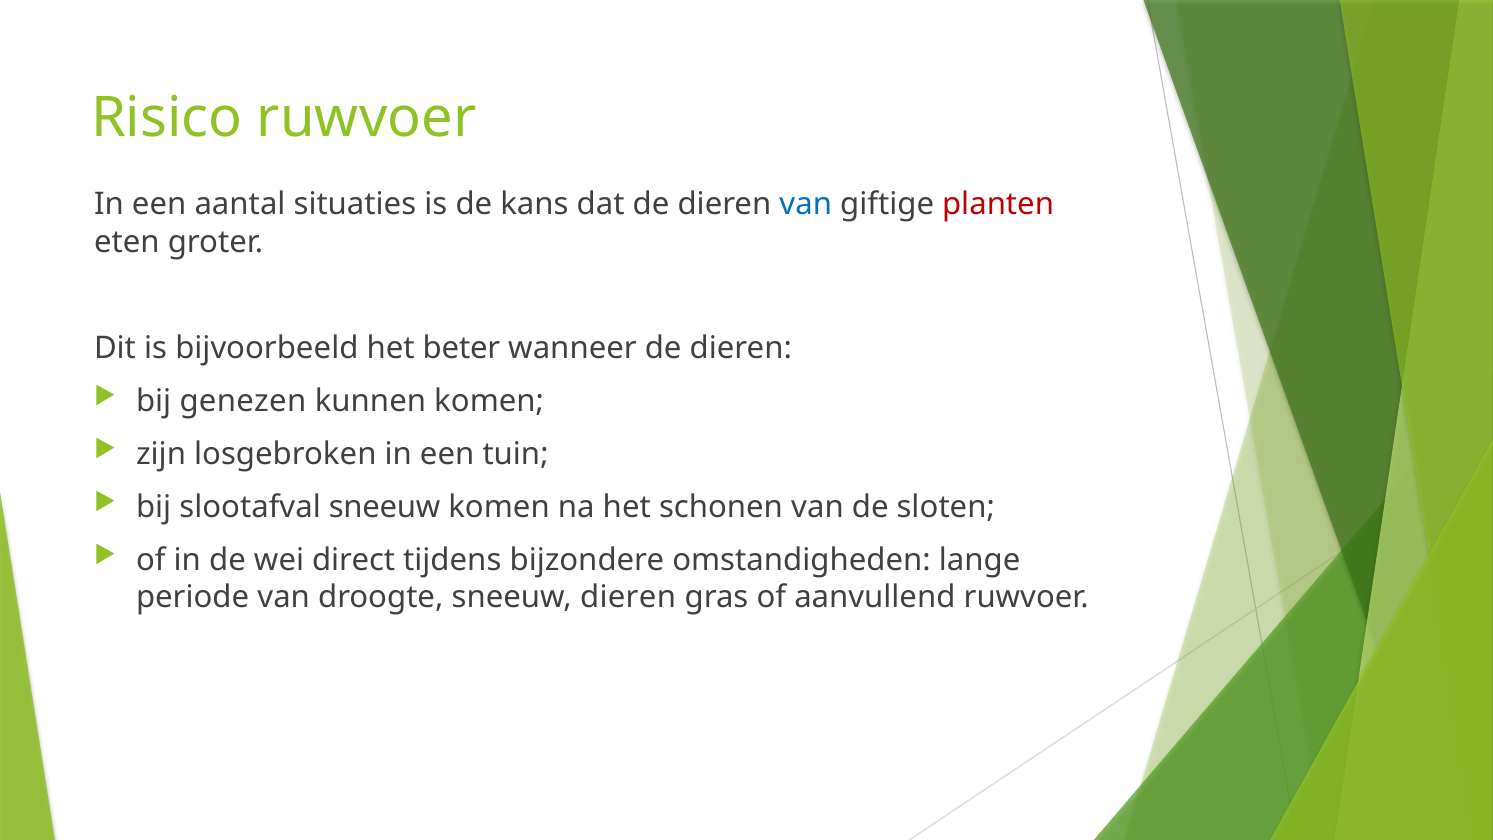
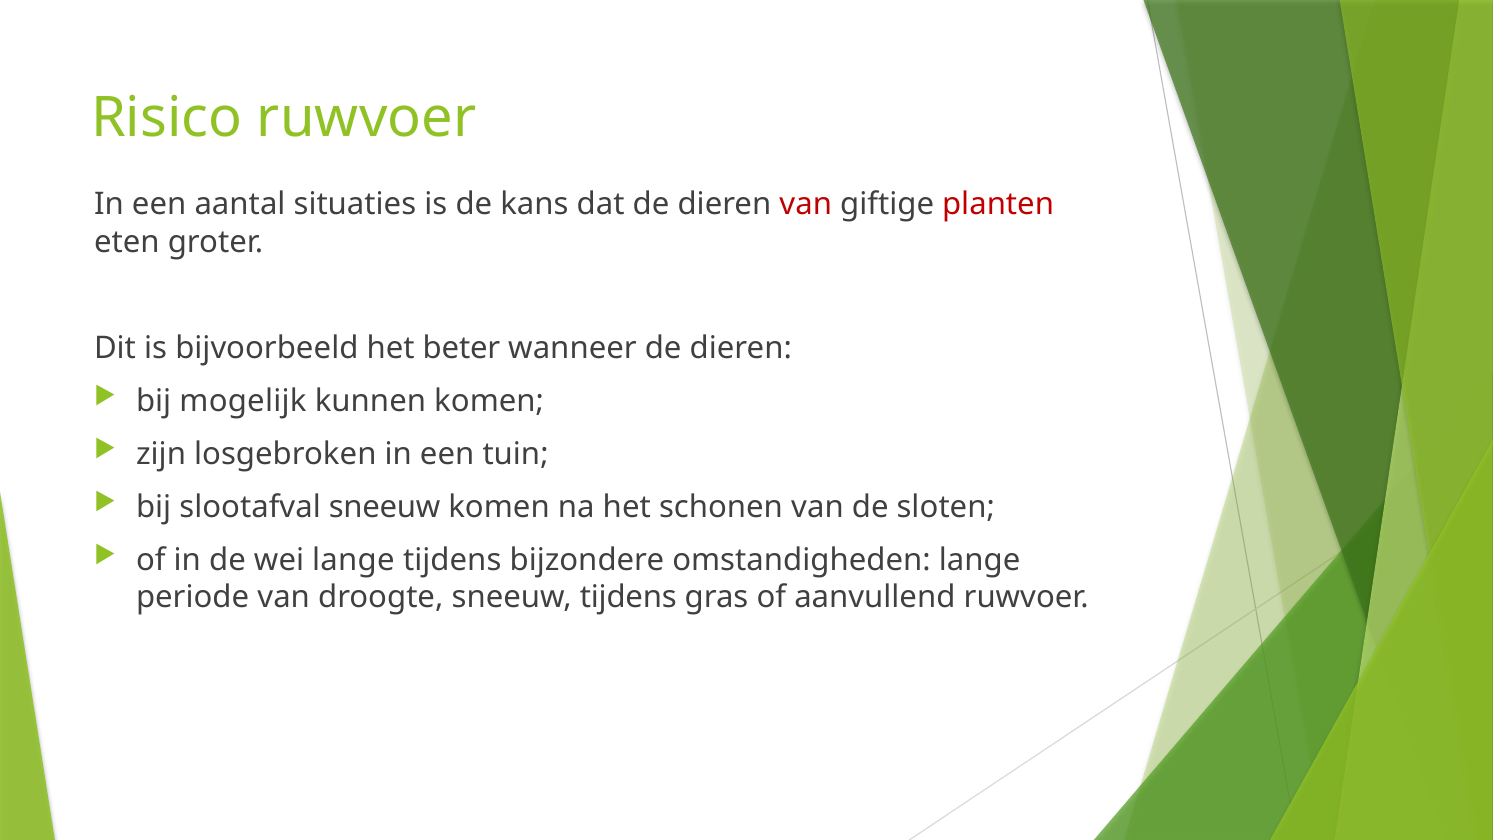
van colour: blue -> red (806, 205)
genezen: genezen -> mogelijk (243, 401)
wei direct: direct -> lange (353, 560)
sneeuw dieren: dieren -> tijdens (628, 597)
